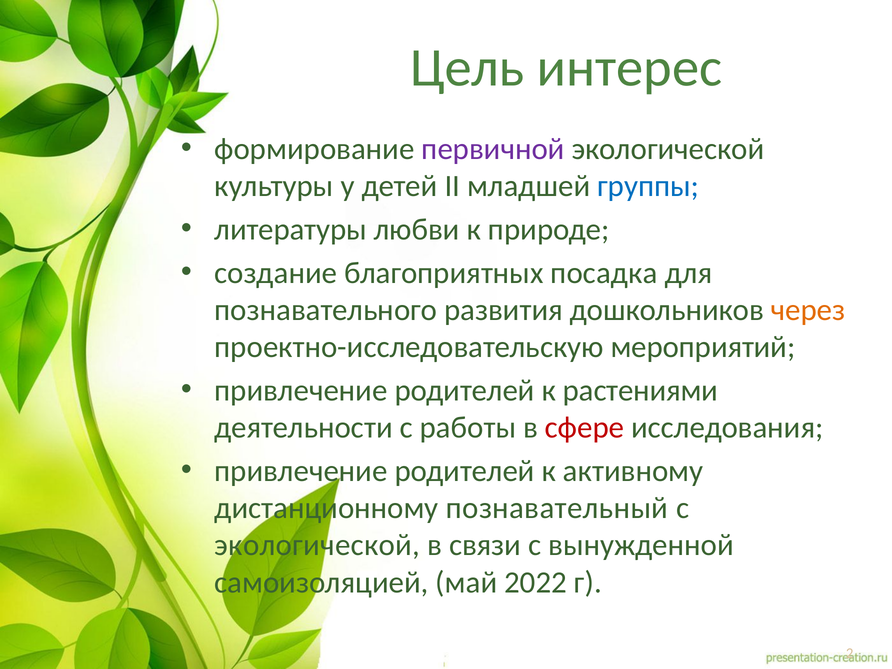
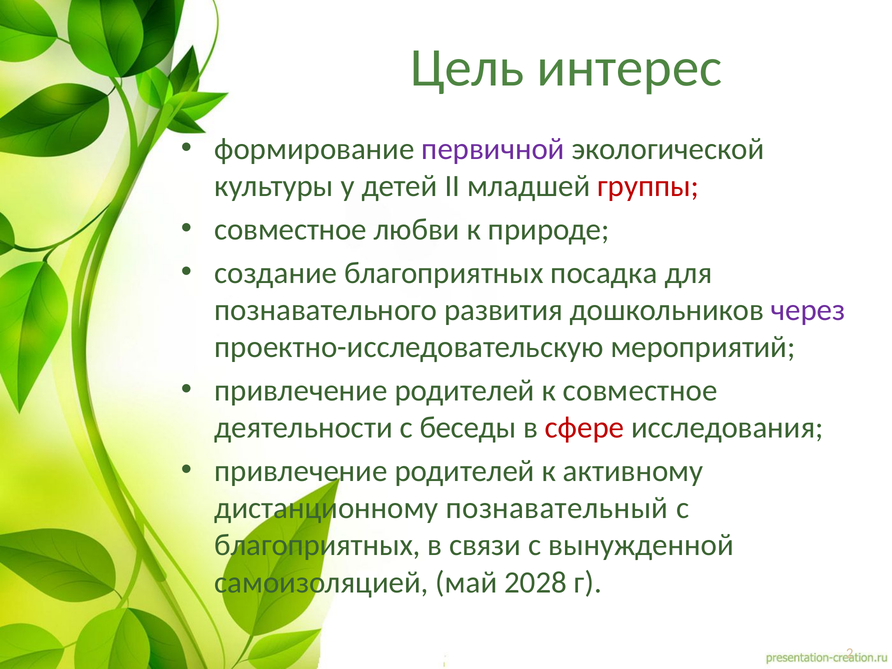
группы colour: blue -> red (648, 186)
литературы: литературы -> совместное (291, 229)
через colour: orange -> purple (808, 310)
к растениями: растениями -> совместное (640, 390)
работы: работы -> беседы (468, 428)
экологической: экологической -> благоприятных (317, 545)
2022: 2022 -> 2028 (536, 582)
